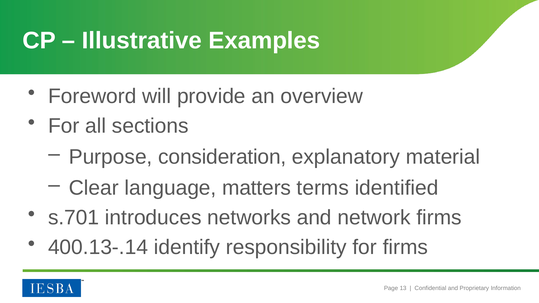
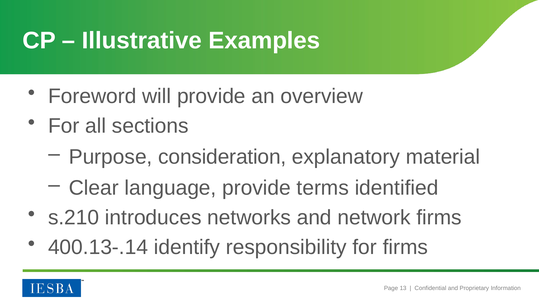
language matters: matters -> provide (257, 188)
s.701: s.701 -> s.210 (74, 218)
